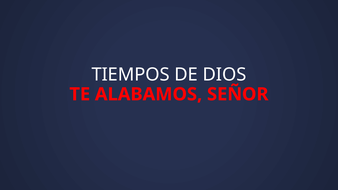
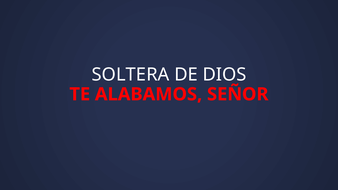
TIEMPOS: TIEMPOS -> SOLTERA (130, 75)
